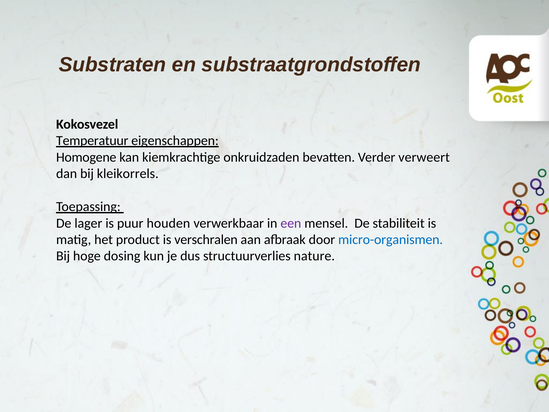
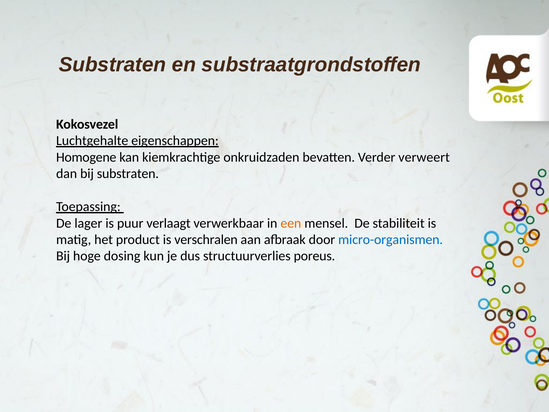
Temperatuur: Temperatuur -> Luchtgehalte (92, 141)
bij kleikorrels: kleikorrels -> substraten (128, 174)
houden: houden -> verlaagt (169, 223)
een colour: purple -> orange (291, 223)
nature: nature -> poreus (314, 256)
